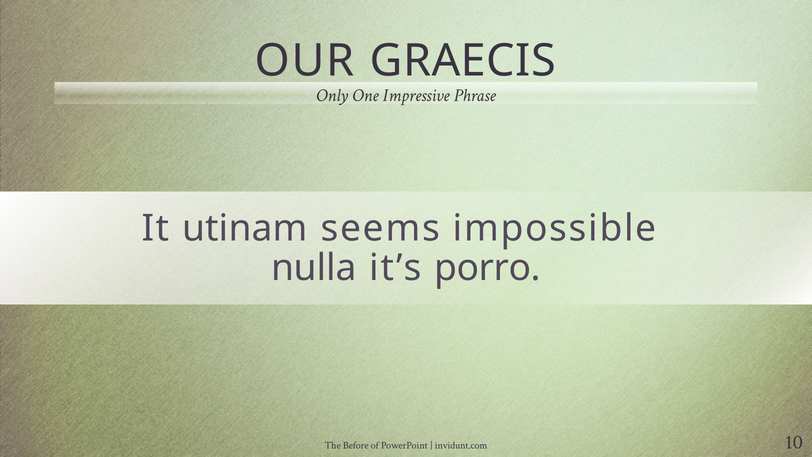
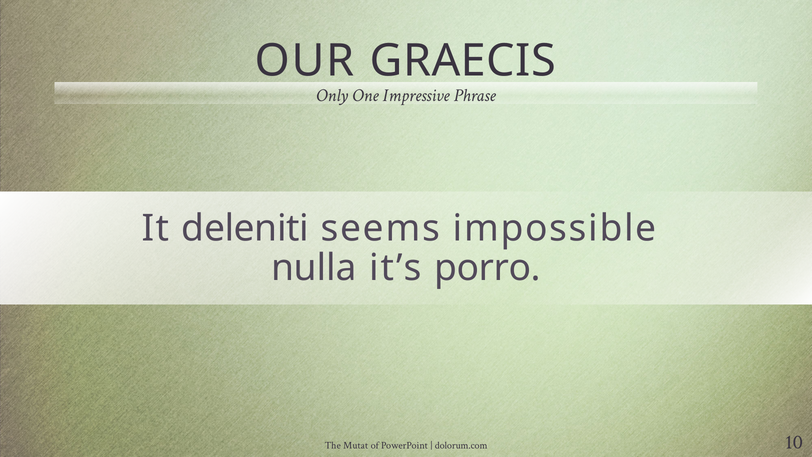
utinam: utinam -> deleniti (245, 228)
Before: Before -> Mutat (356, 445)
invidunt.com: invidunt.com -> dolorum.com (461, 445)
